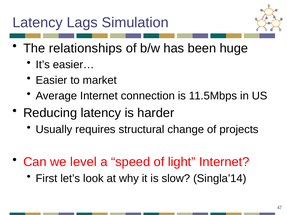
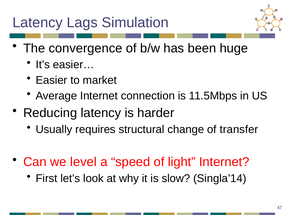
relationships: relationships -> convergence (86, 48)
projects: projects -> transfer (239, 130)
